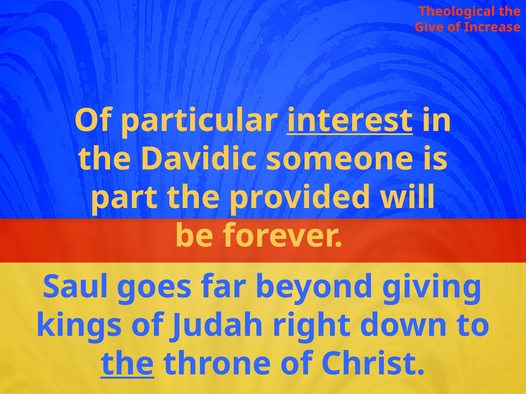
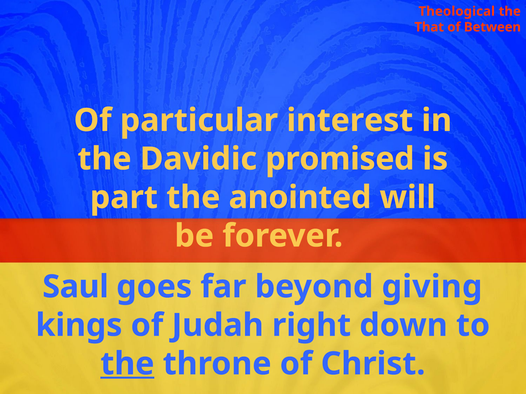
Give: Give -> That (429, 27)
Increase: Increase -> Between (492, 27)
interest underline: present -> none (350, 121)
someone: someone -> promised (340, 159)
provided: provided -> anointed (300, 198)
